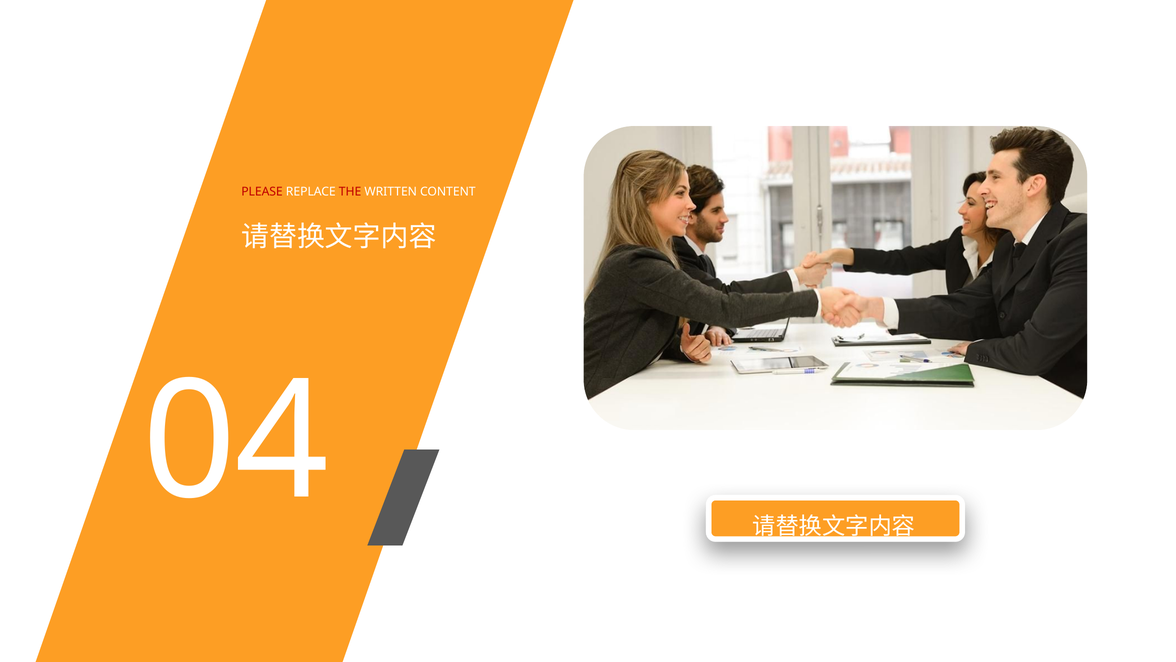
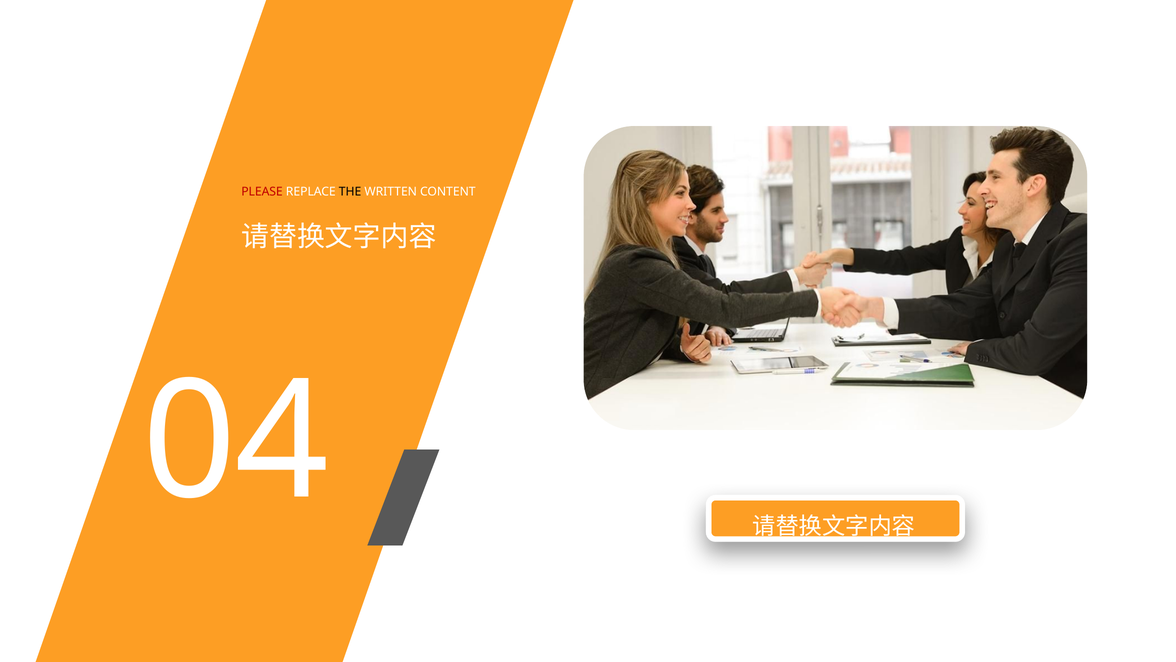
THE colour: red -> black (350, 192)
